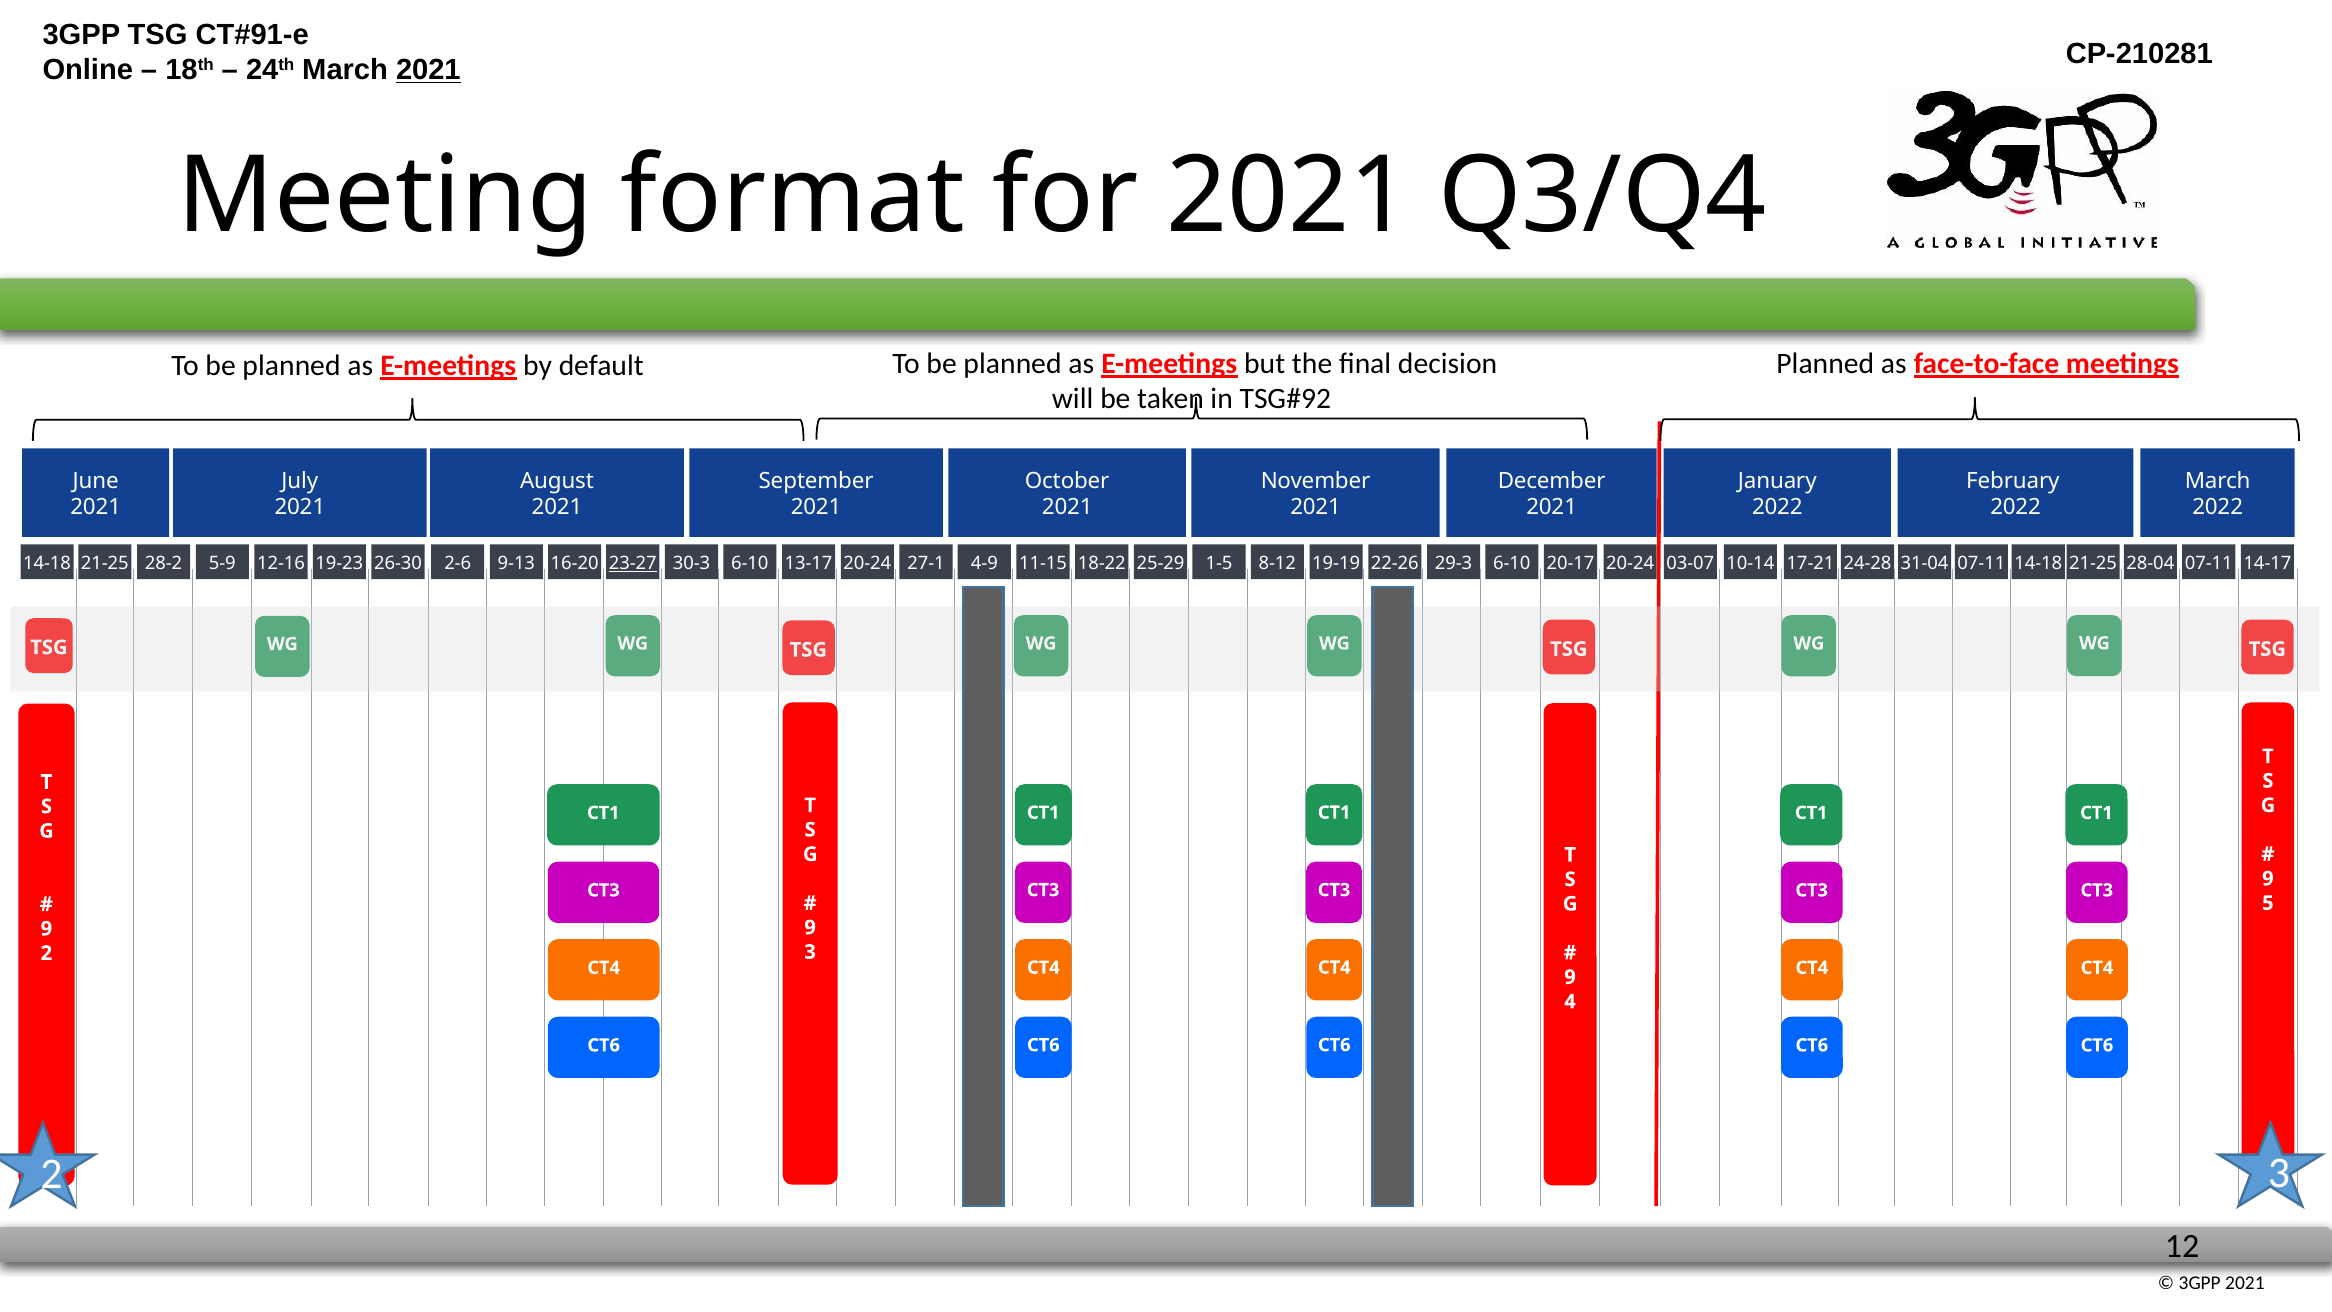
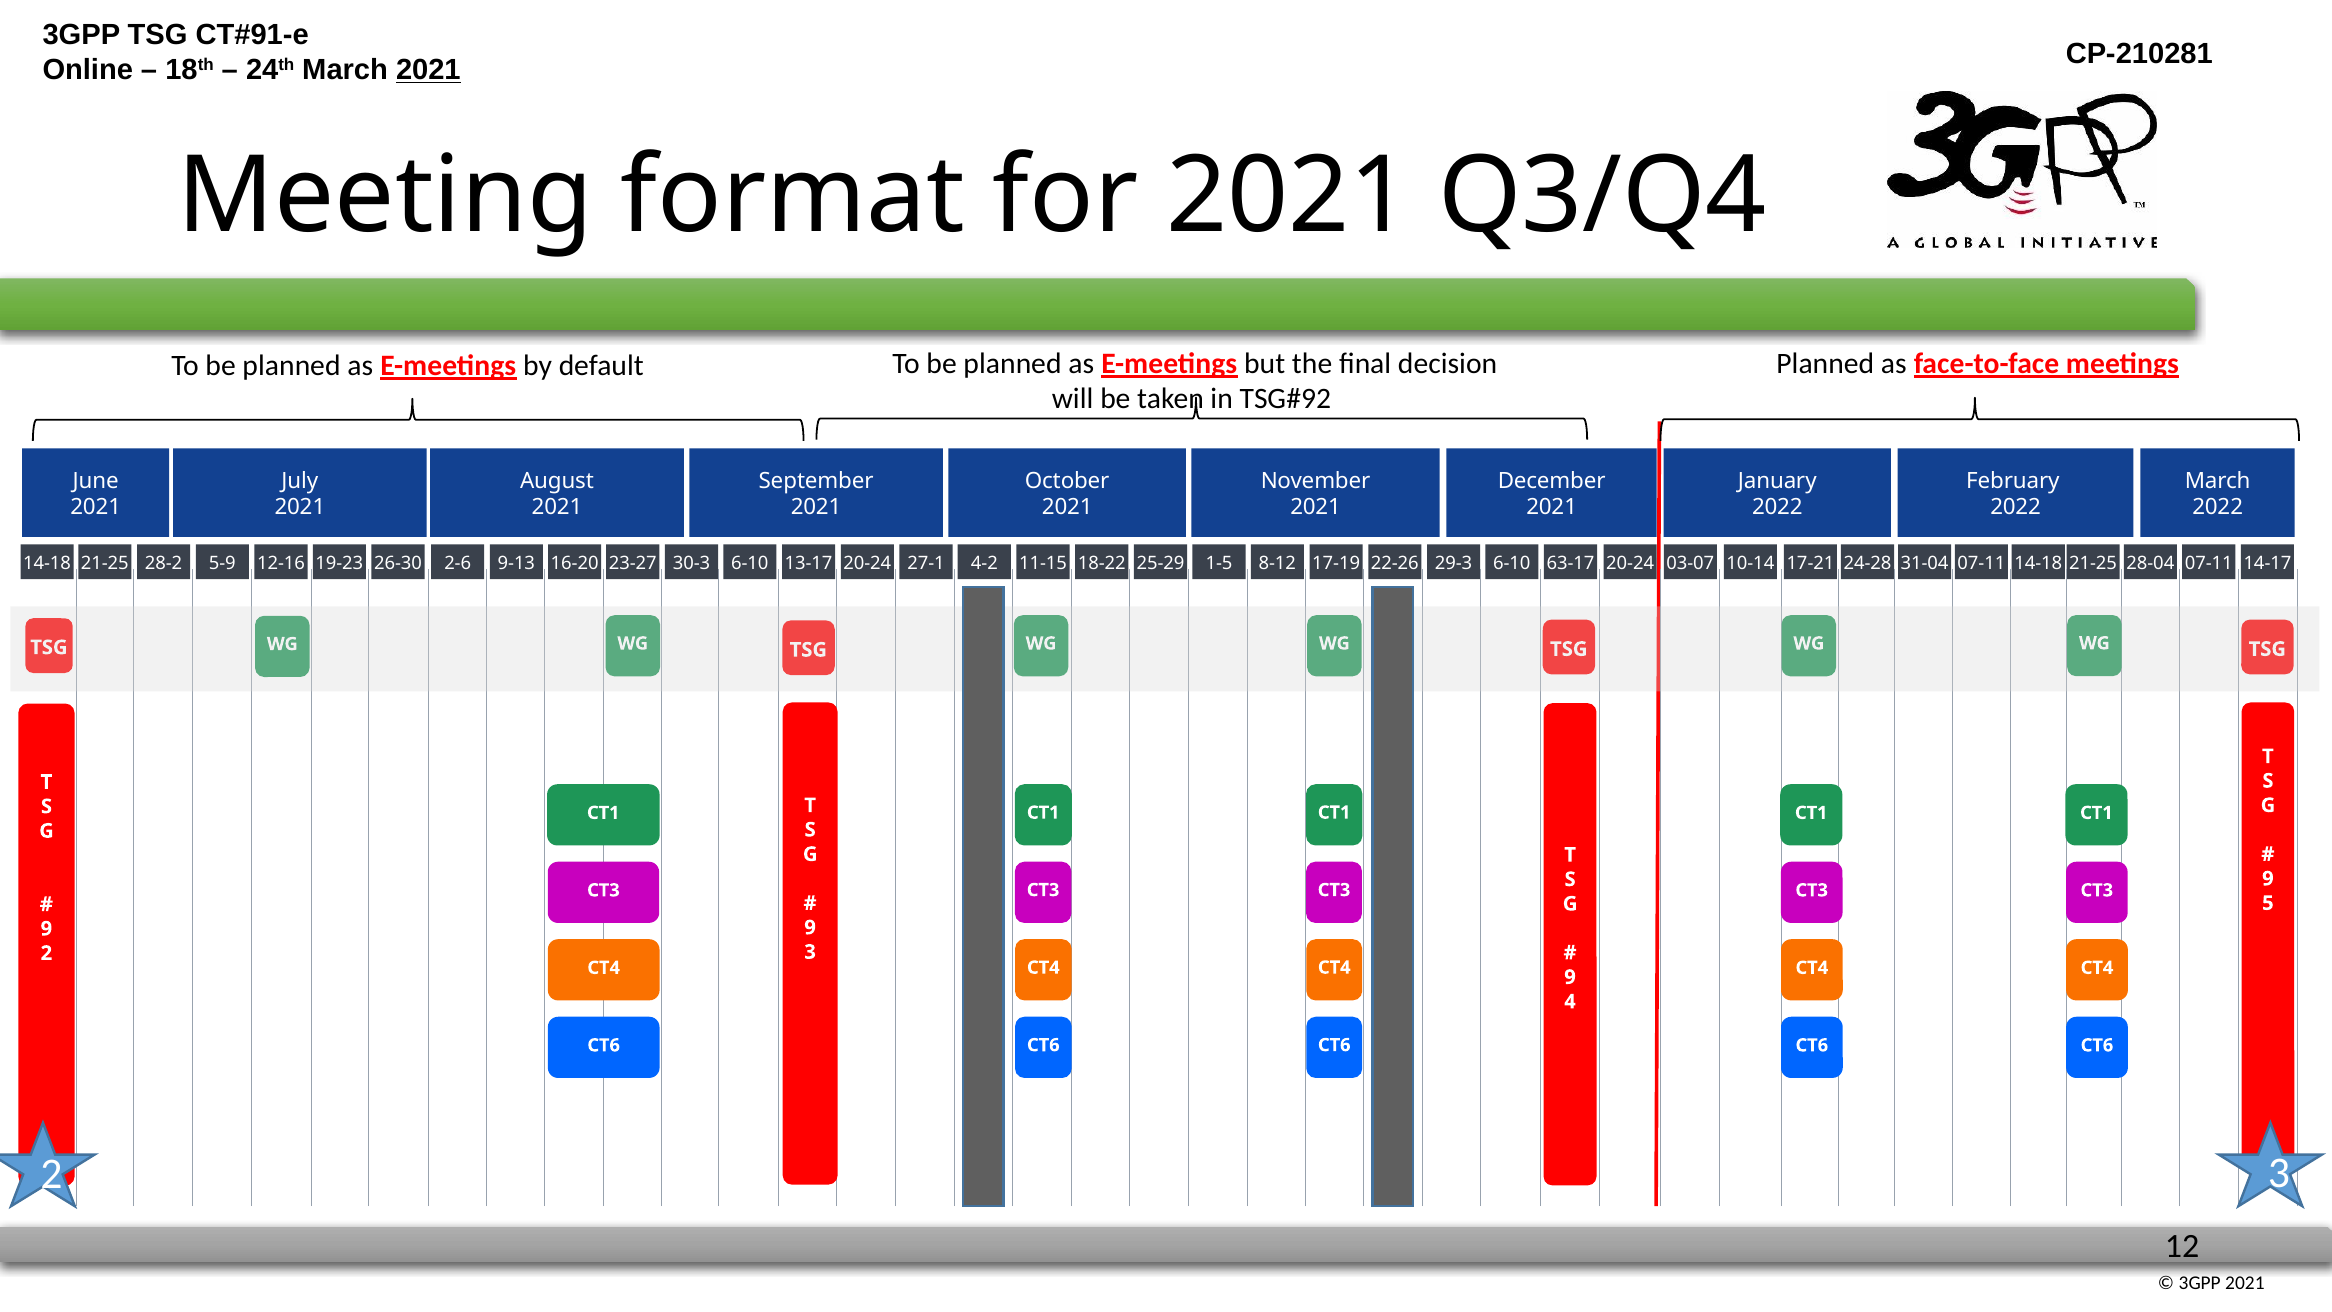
23-27 underline: present -> none (633, 563)
4-9: 4-9 -> 4-2 (984, 563)
19-19: 19-19 -> 17-19 (1336, 563)
20-17: 20-17 -> 63-17 (1571, 563)
